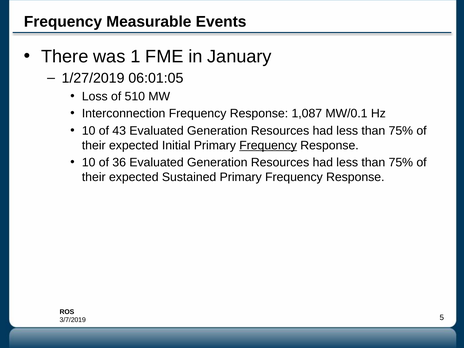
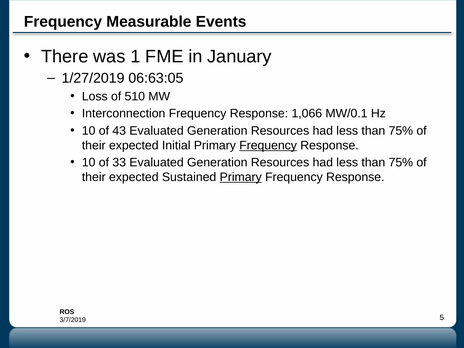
06:01:05: 06:01:05 -> 06:63:05 (156, 78)
1,087: 1,087 -> 1,066 (307, 114)
36: 36 -> 33 (119, 162)
Primary underline: none -> present (241, 177)
